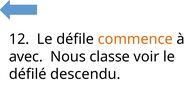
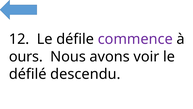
commence colour: orange -> purple (135, 39)
avec: avec -> ours (26, 56)
classe: classe -> avons (110, 56)
